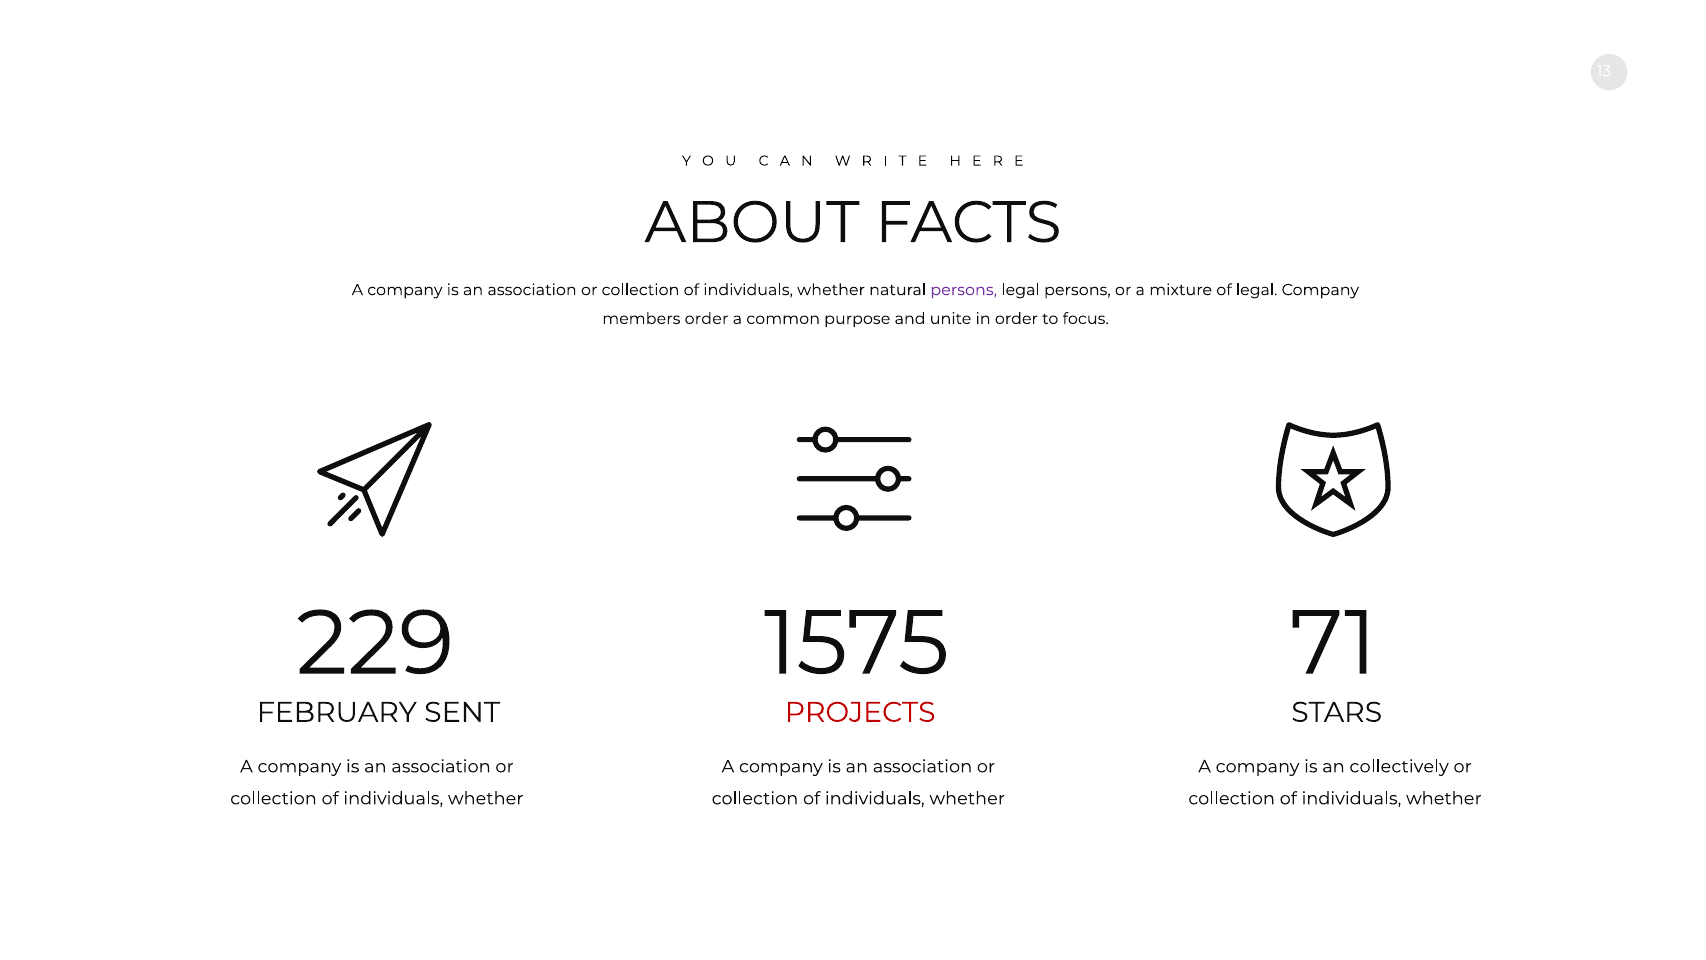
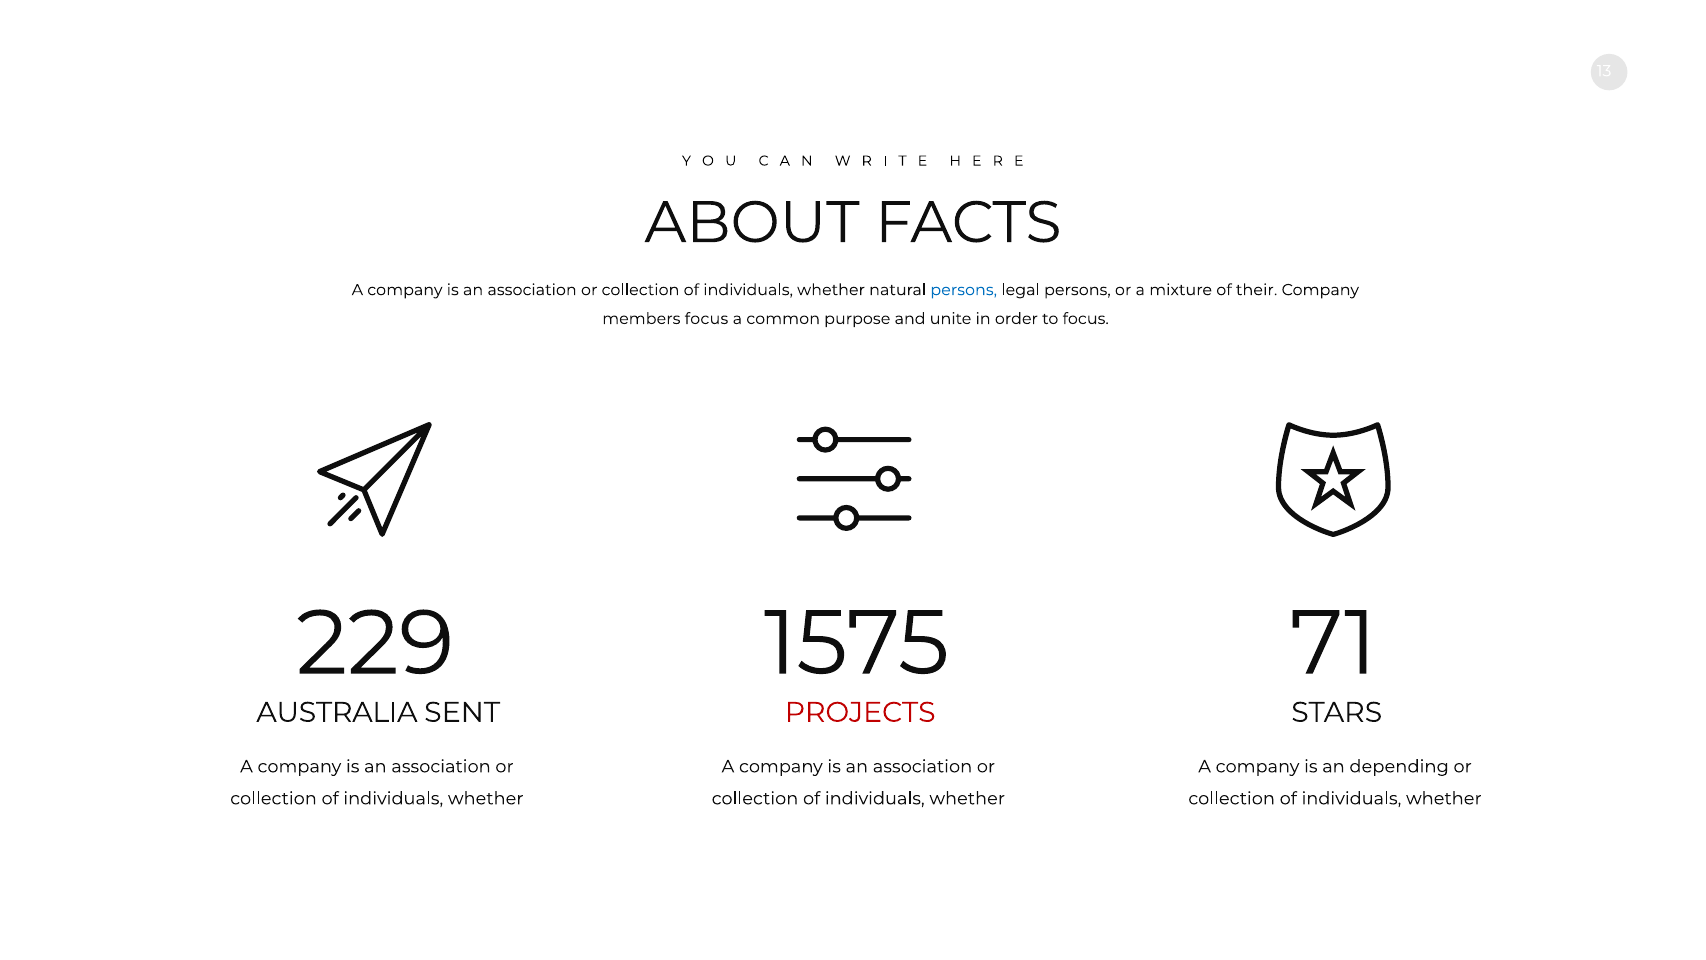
persons colour: purple -> blue (964, 290)
of legal: legal -> their (1257, 290)
members order: order -> focus (706, 319)
FEBRUARY: FEBRUARY -> AUSTRALIA (337, 712)
collectively: collectively -> depending (1399, 766)
